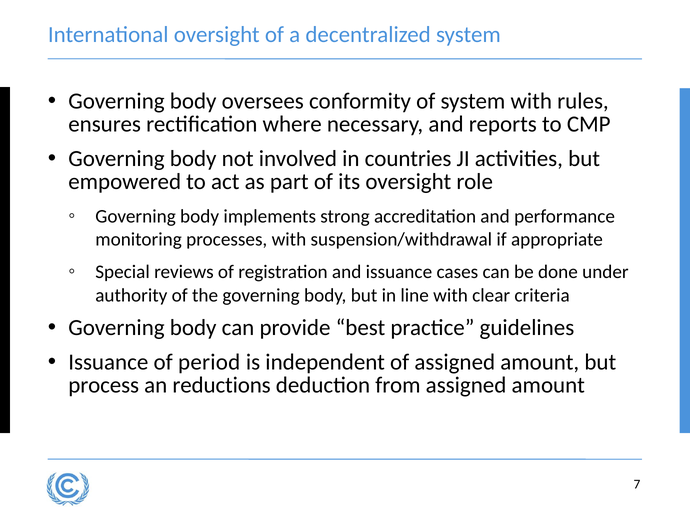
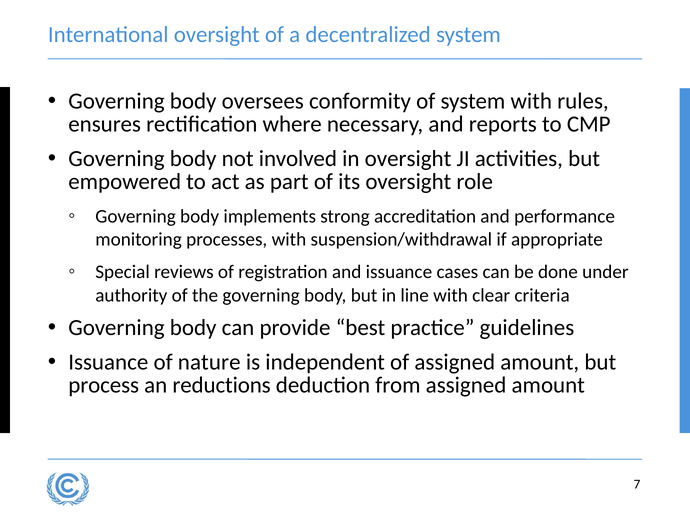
in countries: countries -> oversight (408, 159)
period: period -> nature (209, 362)
